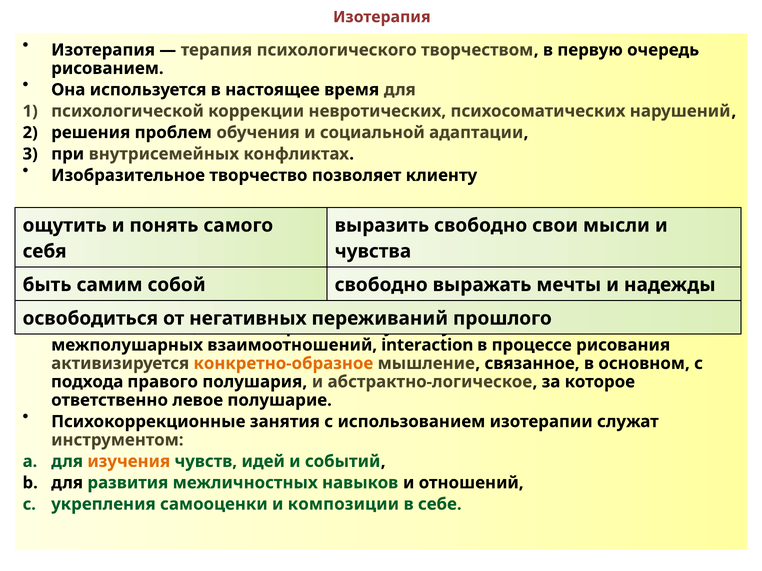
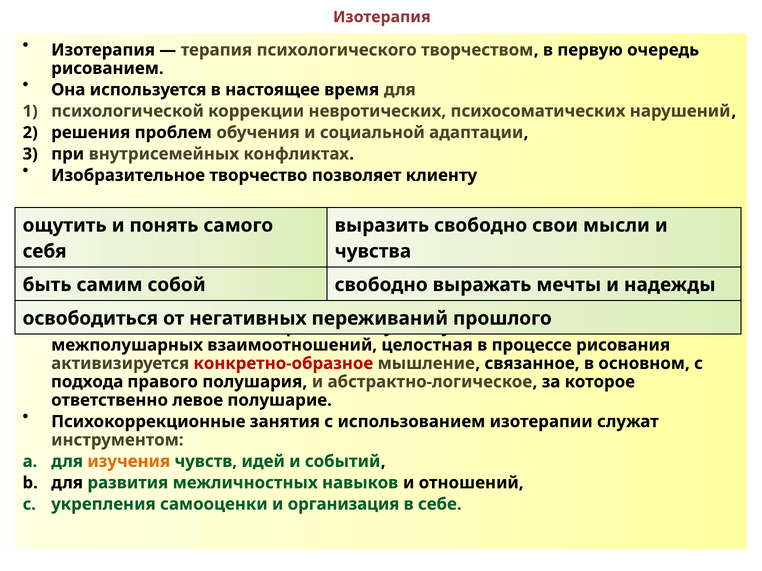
interaction: interaction -> целостная (427, 345)
конкретно-образное colour: orange -> red (283, 364)
композиции: композиции -> организация (344, 505)
